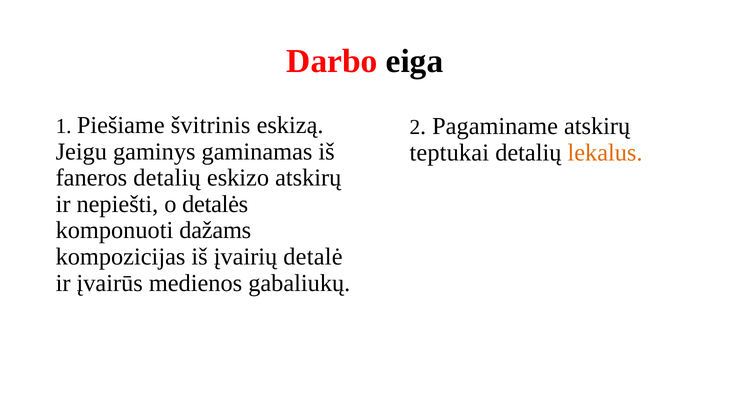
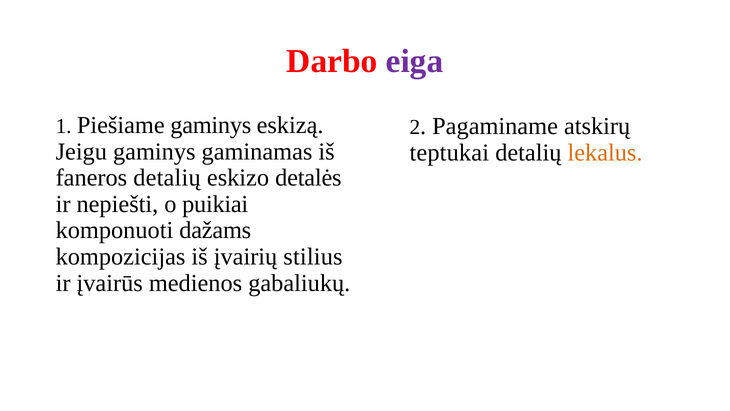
eiga colour: black -> purple (415, 61)
Piešiame švitrinis: švitrinis -> gaminys (211, 125)
eskizo atskirų: atskirų -> detalės (308, 178)
detalės: detalės -> puikiai (215, 204)
detalė: detalė -> stilius (313, 257)
